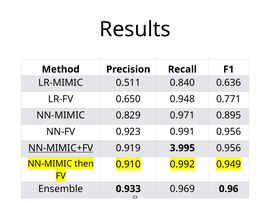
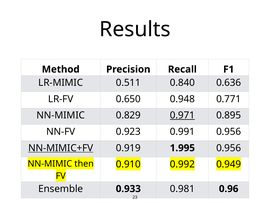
0.971 underline: none -> present (182, 115)
3.995: 3.995 -> 1.995 (182, 148)
0.969: 0.969 -> 0.981 (182, 188)
